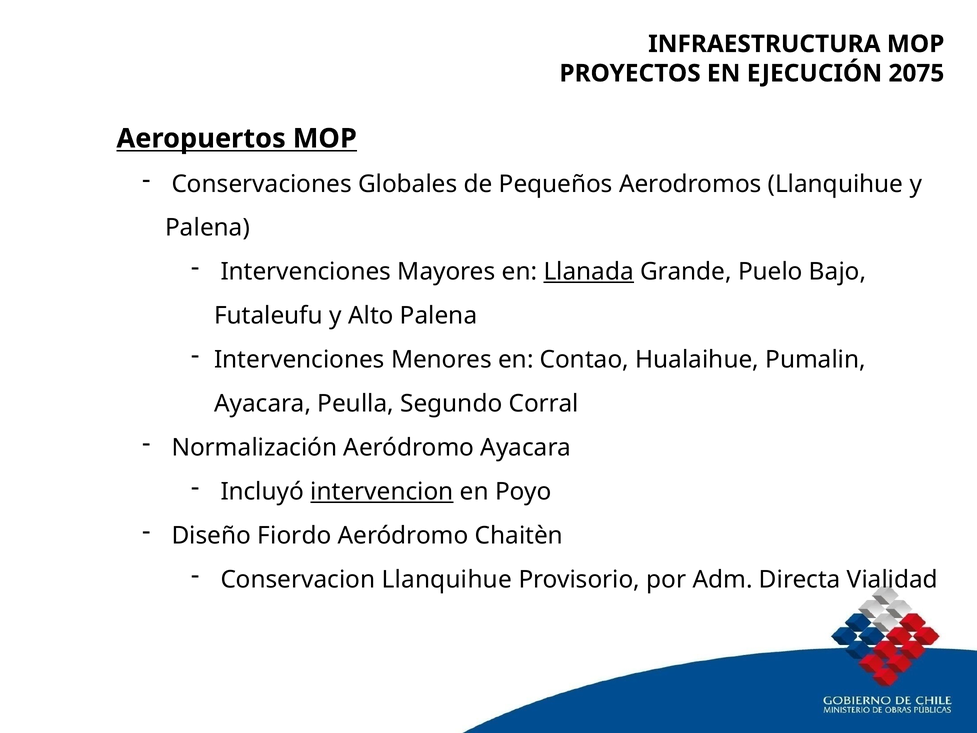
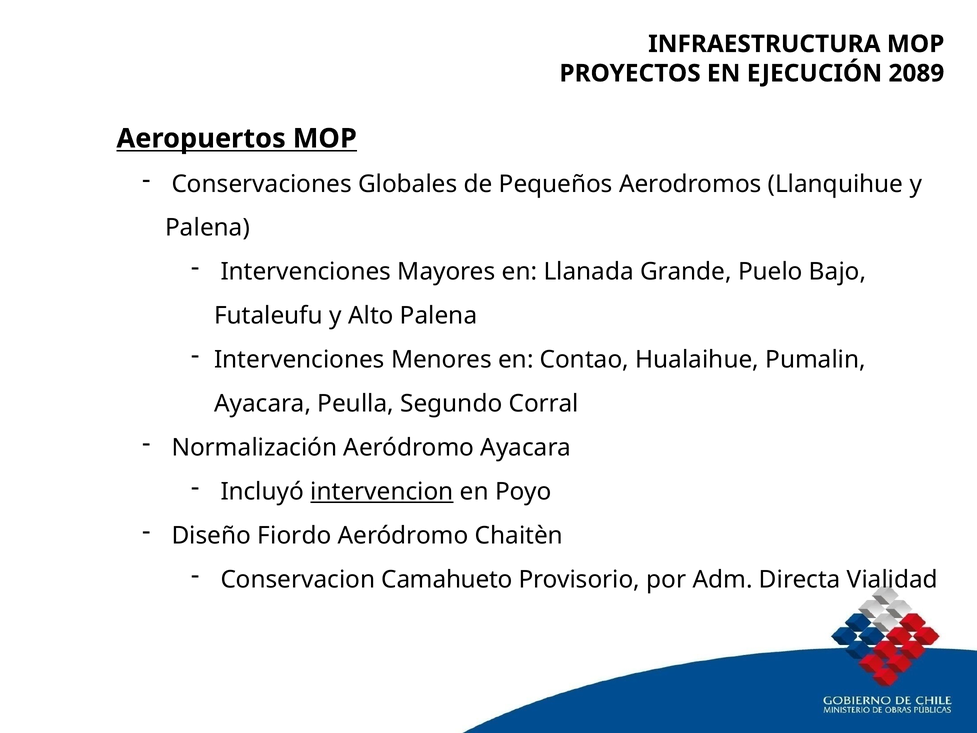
2075: 2075 -> 2089 (916, 73)
Llanada underline: present -> none (589, 272)
Conservacion Llanquihue: Llanquihue -> Camahueto (447, 580)
